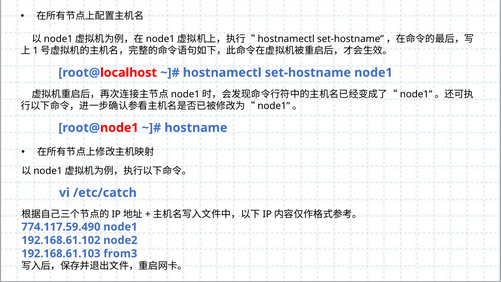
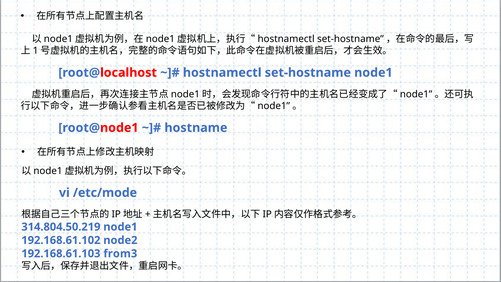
/etc/catch: /etc/catch -> /etc/mode (105, 193)
774.117.59.490: 774.117.59.490 -> 314.804.50.219 (61, 227)
